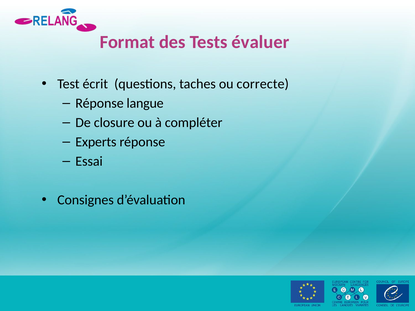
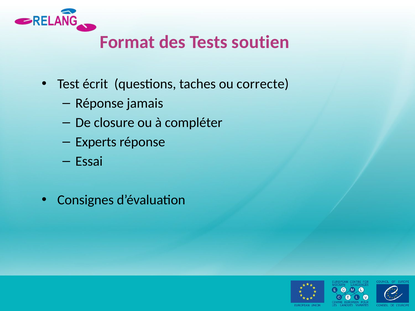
évaluer: évaluer -> soutien (261, 42)
langue: langue -> jamais (145, 103)
